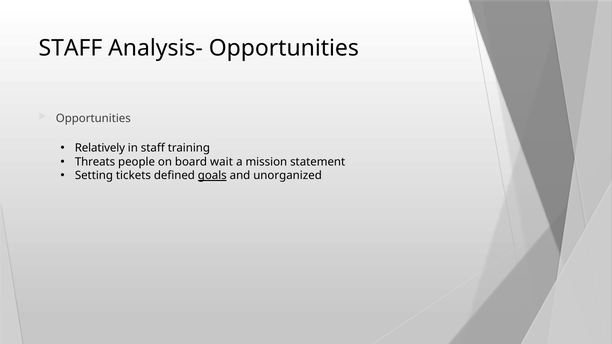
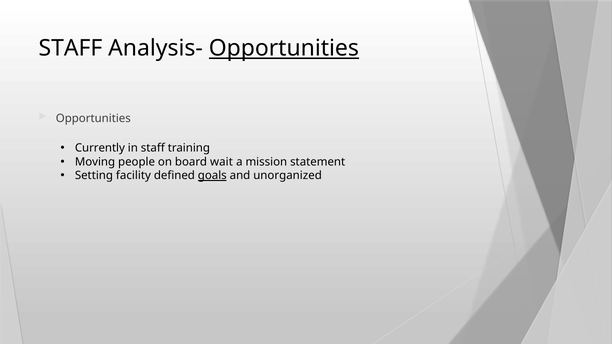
Opportunities underline: none -> present (284, 48)
Relatively: Relatively -> Currently (100, 148)
Threats: Threats -> Moving (95, 162)
tickets: tickets -> facility (133, 176)
